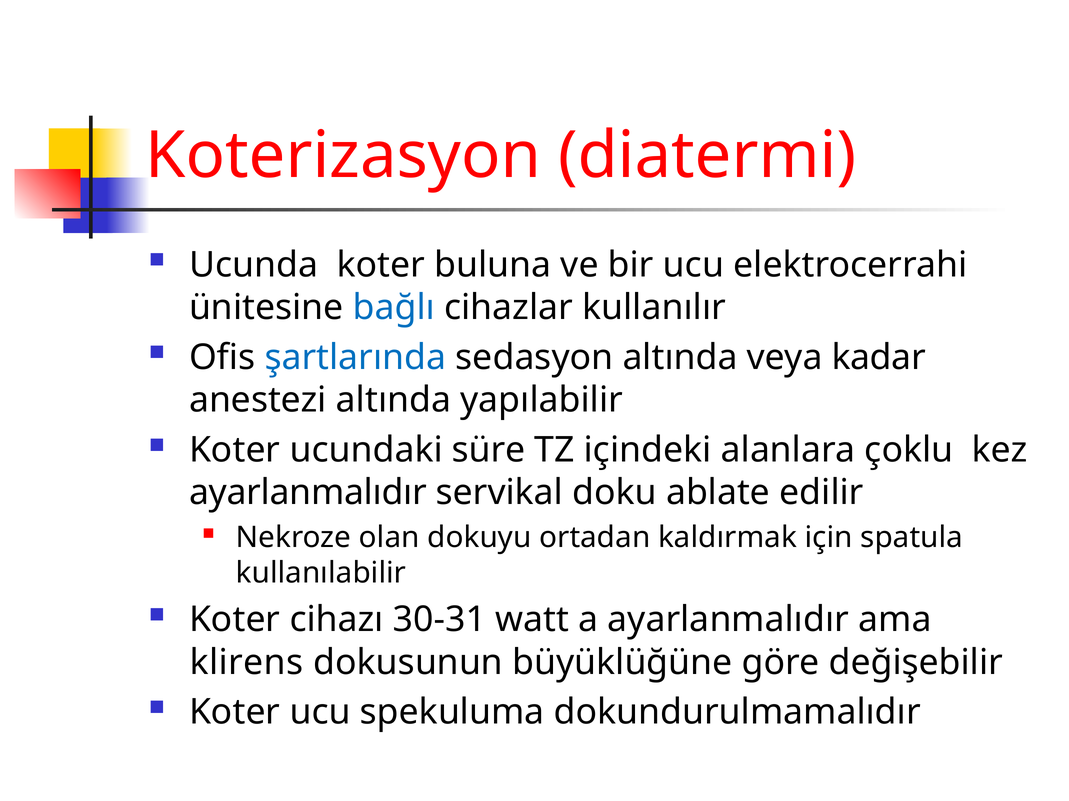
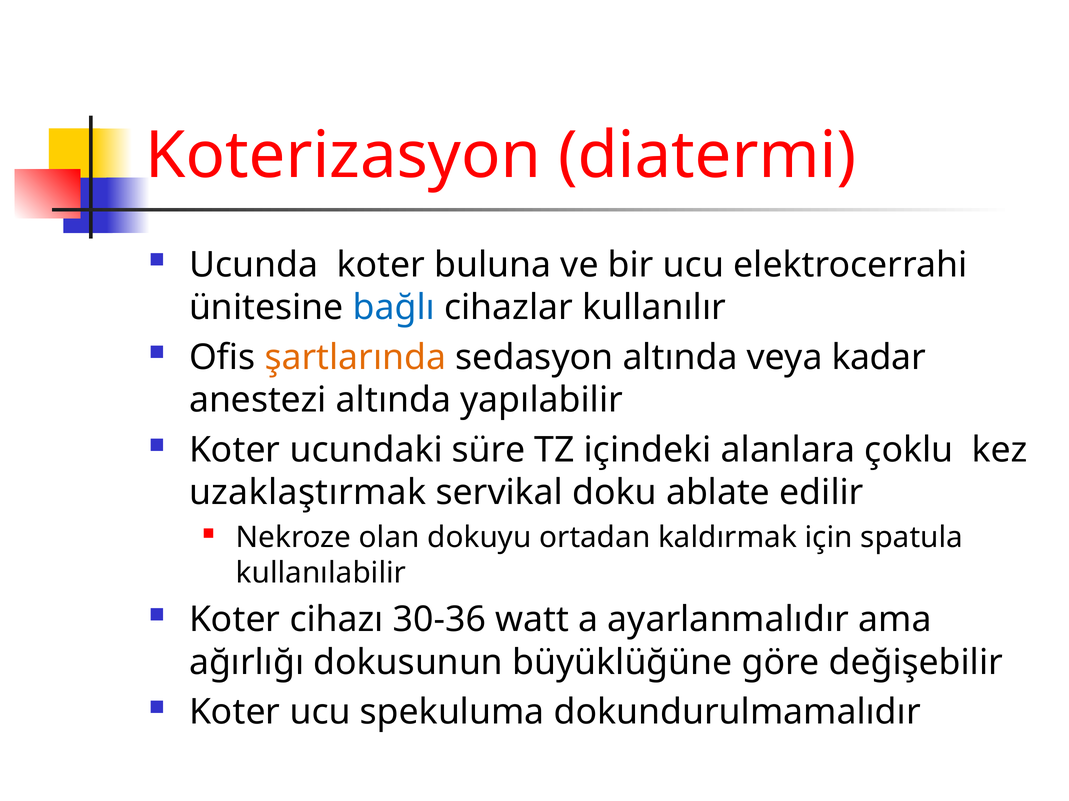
şartlarında colour: blue -> orange (355, 358)
ayarlanmalıdır: ayarlanmalıdır -> uzaklaştırmak (308, 493)
30-31: 30-31 -> 30-36 (439, 620)
klirens: klirens -> ağırlığı (247, 663)
